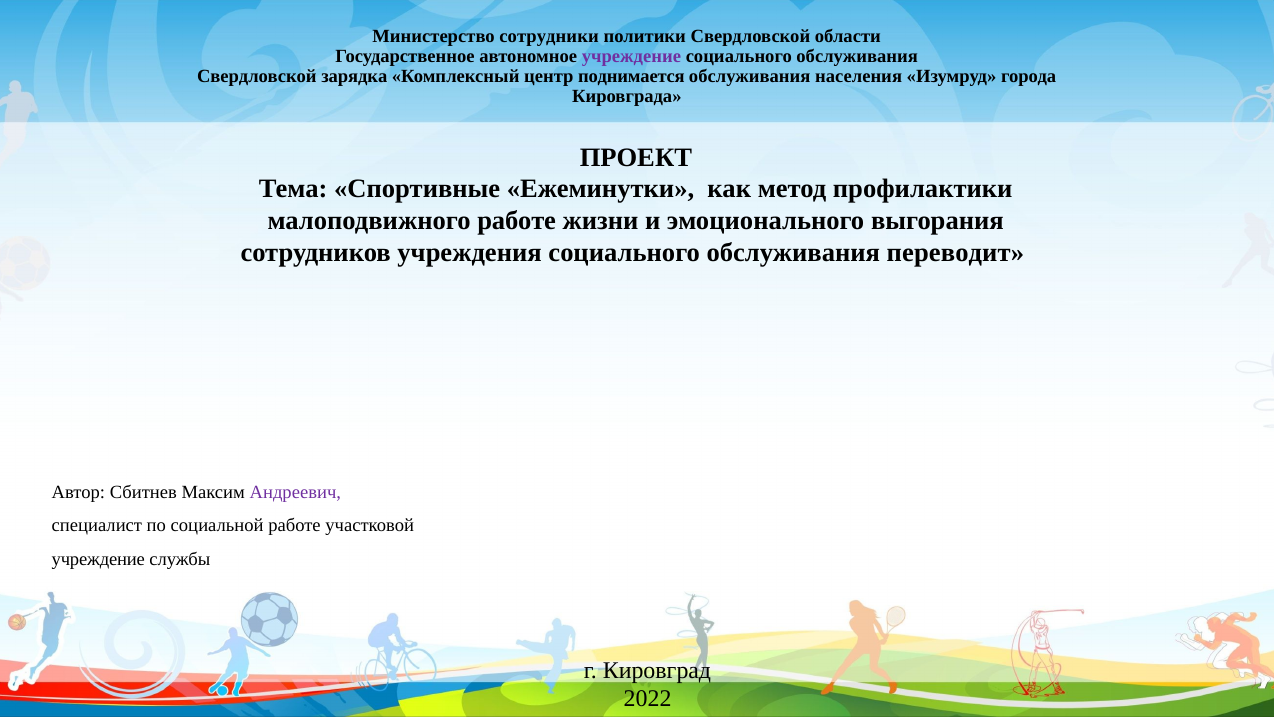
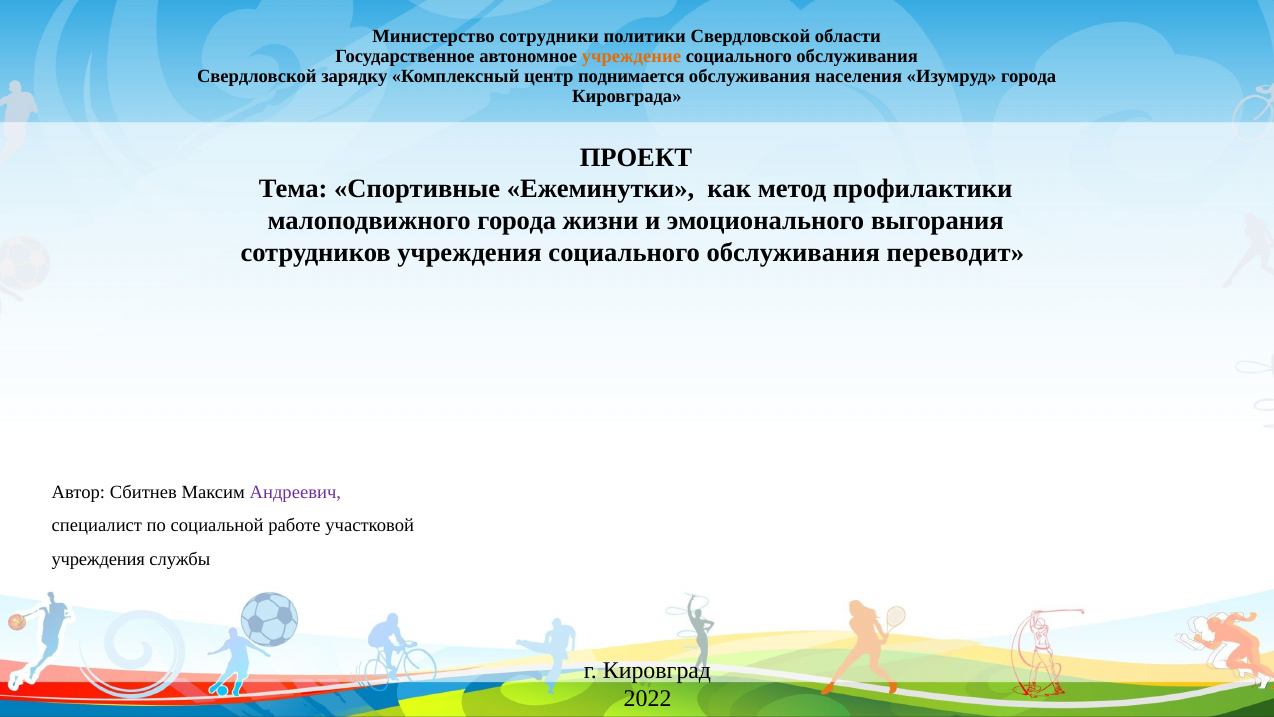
учреждение colour: purple -> orange (631, 56)
зарядка: зарядка -> зарядку (354, 77)
малоподвижного работе: работе -> города (517, 221)
учреждение: учреждение -> учреждения (98, 559)
